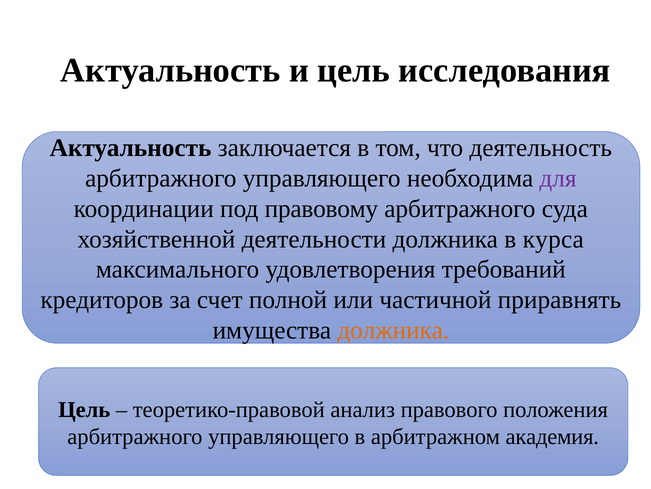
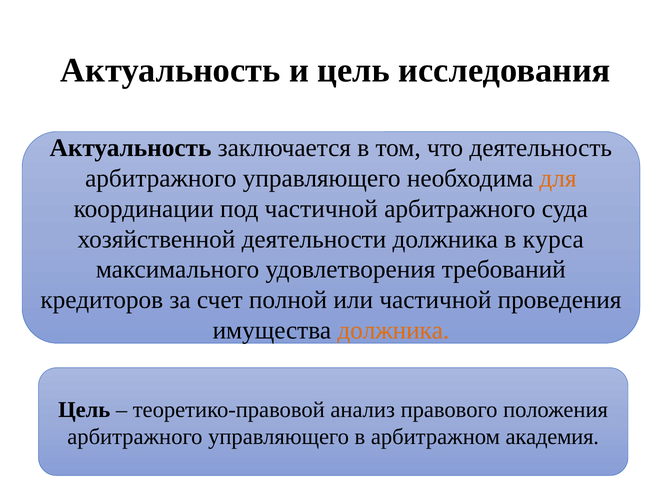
для colour: purple -> orange (558, 178)
под правовому: правовому -> частичной (321, 208)
приравнять: приравнять -> проведения (560, 300)
